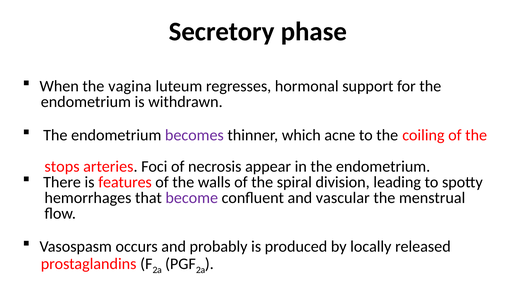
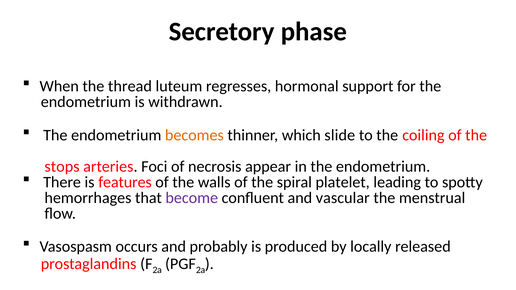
vagina: vagina -> thread (130, 86)
becomes colour: purple -> orange (194, 135)
acne: acne -> slide (340, 135)
division: division -> platelet (343, 182)
